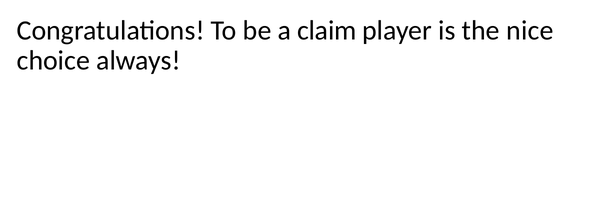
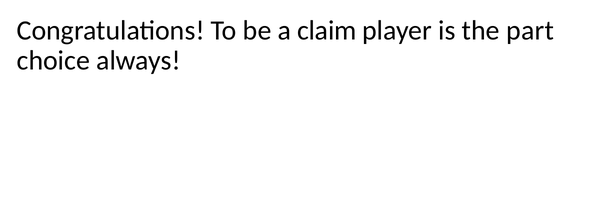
nice: nice -> part (530, 31)
